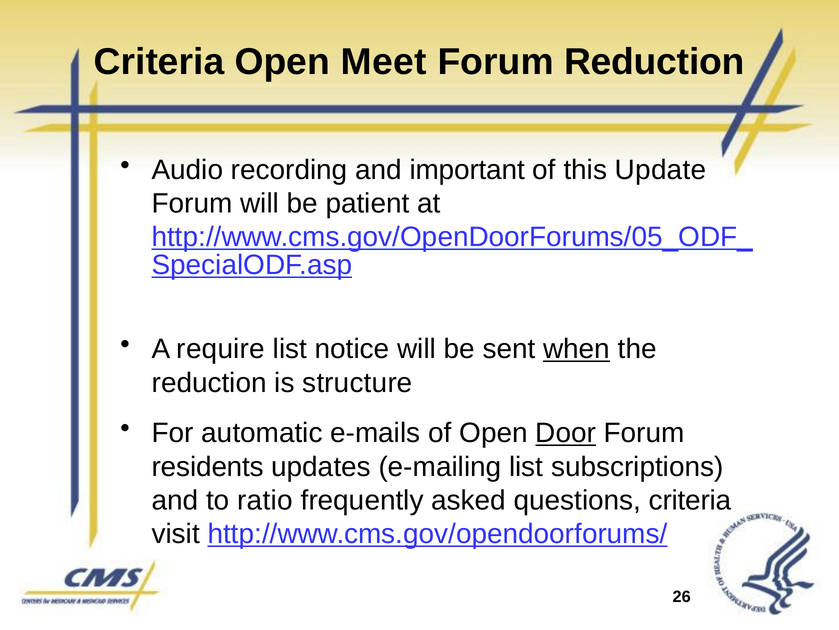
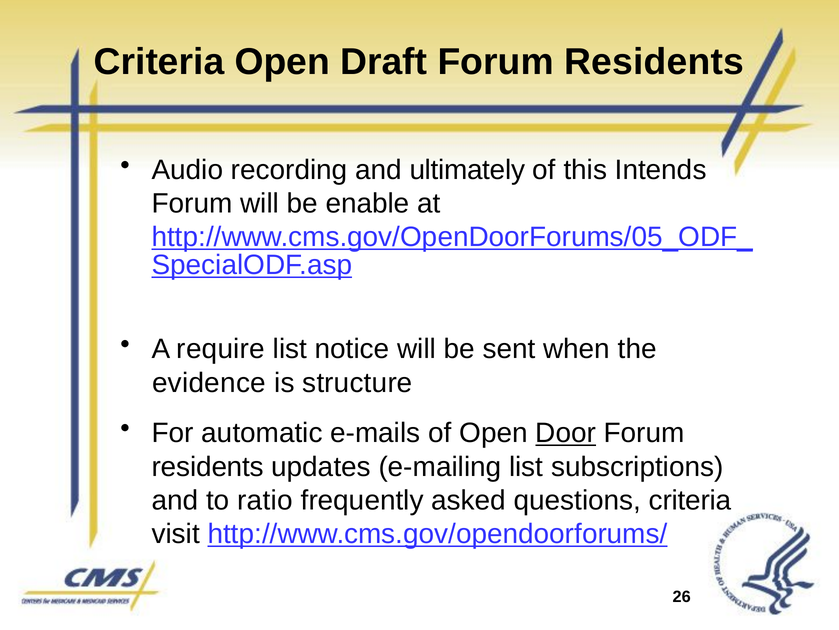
Meet: Meet -> Draft (384, 62)
Reduction: Reduction -> Residents (654, 62)
important: important -> ultimately (467, 170)
Update: Update -> Intends (661, 170)
patient: patient -> enable (368, 203)
when underline: present -> none (577, 349)
reduction: reduction -> evidence (209, 382)
